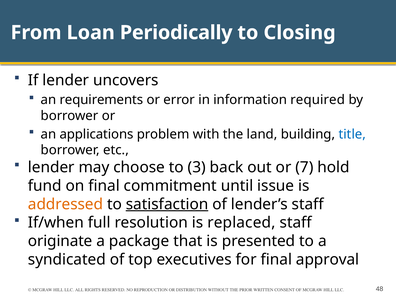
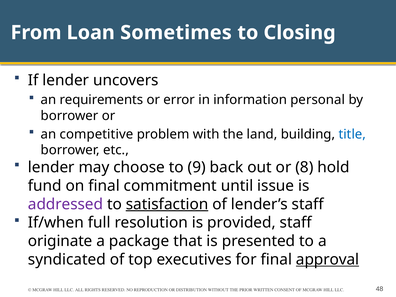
Periodically: Periodically -> Sometimes (176, 33)
required: required -> personal (318, 100)
applications: applications -> competitive (96, 134)
3: 3 -> 9 (197, 167)
7: 7 -> 8 (304, 167)
addressed colour: orange -> purple (66, 204)
replaced: replaced -> provided (241, 223)
approval underline: none -> present (328, 260)
